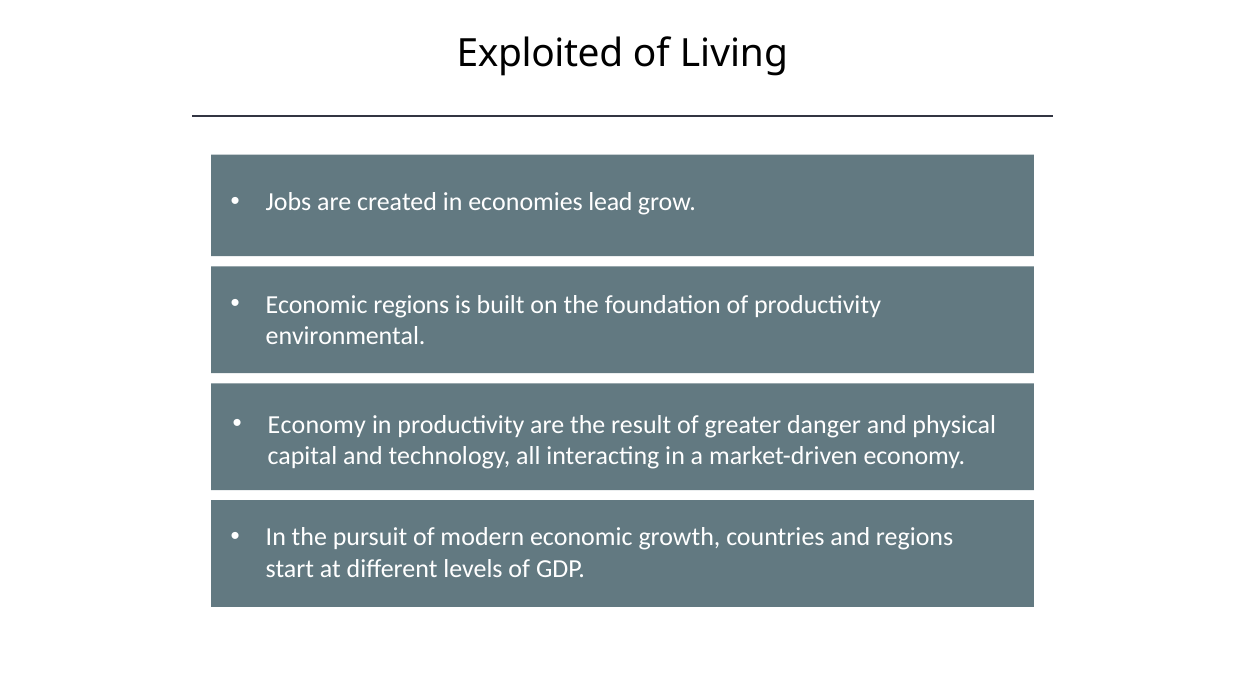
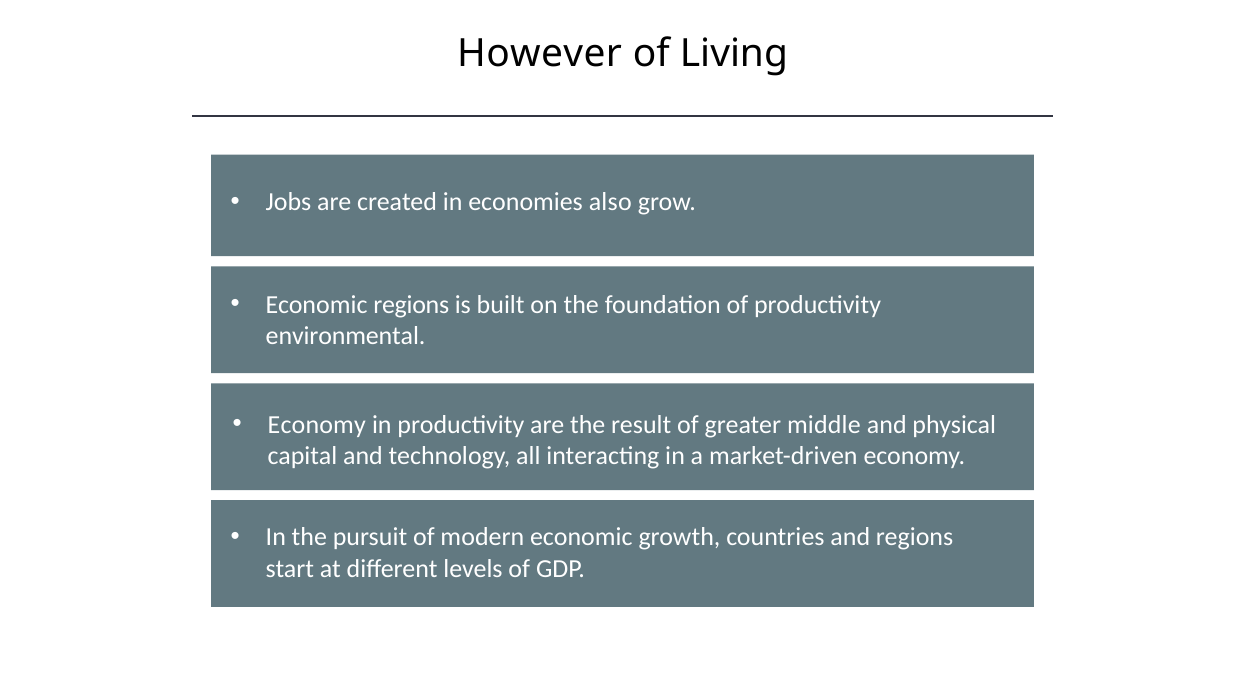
Exploited: Exploited -> However (540, 54)
lead: lead -> also (610, 202)
danger: danger -> middle (824, 425)
